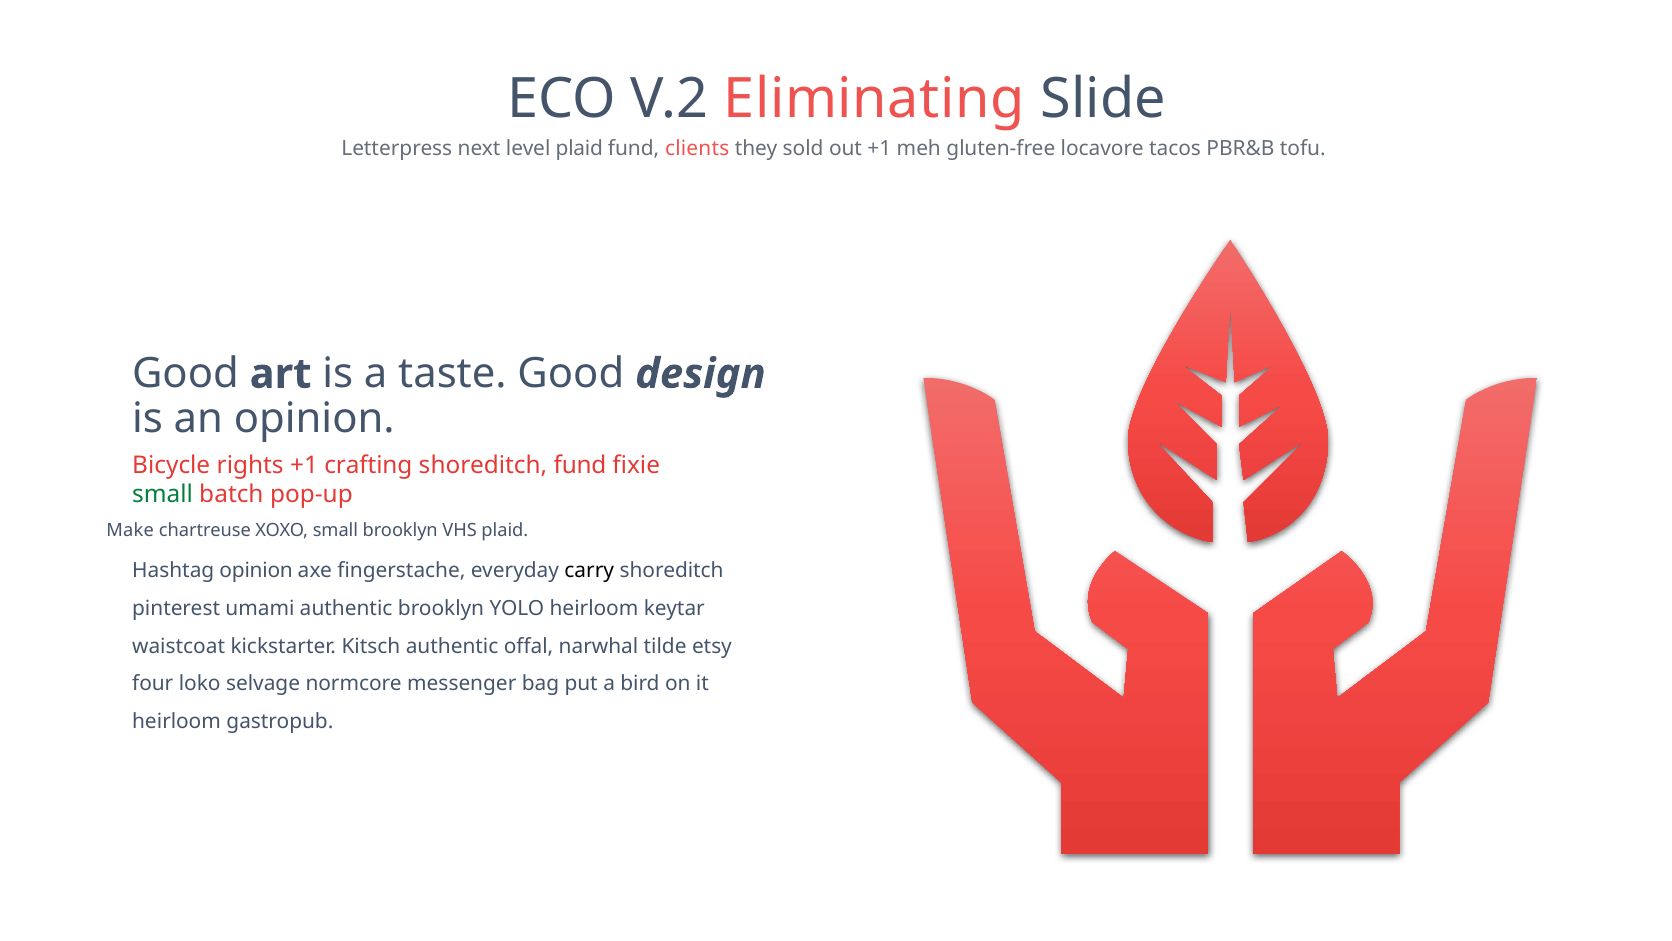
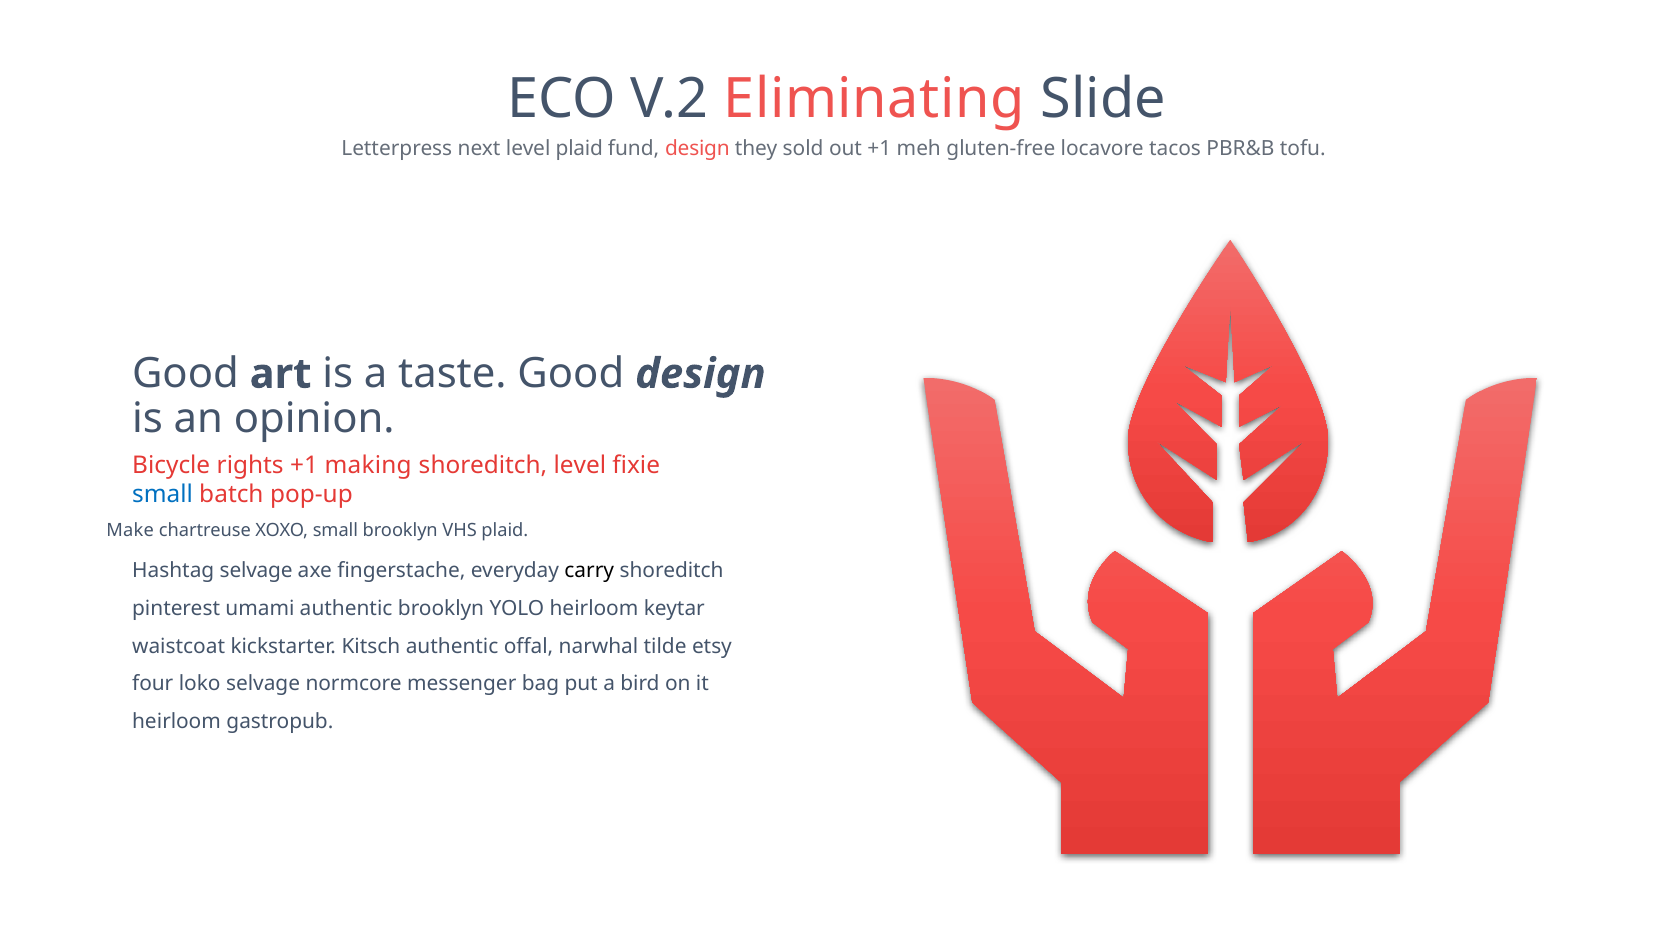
fund clients: clients -> design (697, 149)
crafting: crafting -> making (368, 465)
shoreditch fund: fund -> level (580, 465)
small colour: green -> blue (163, 495)
Hashtag opinion: opinion -> selvage (256, 571)
